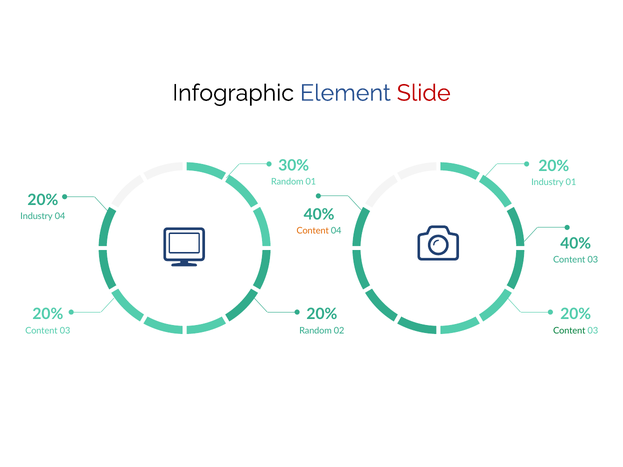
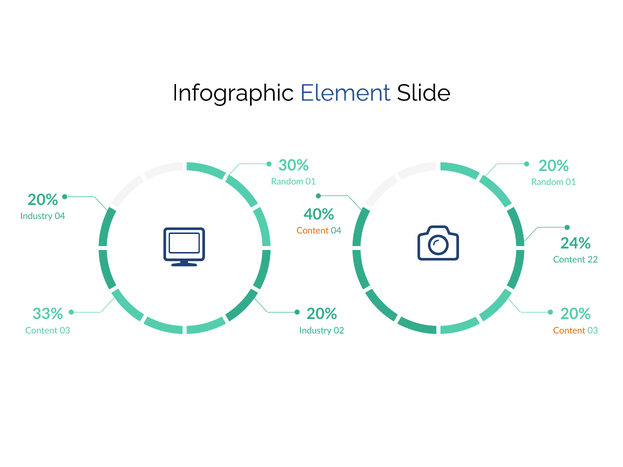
Slide colour: red -> black (424, 93)
Industry: Industry -> Random (547, 182)
40%: 40% -> 24% (576, 244)
03: 03 -> 22 (593, 260)
20%: 20% -> 33% (48, 315)
Random: Random -> Industry (315, 331)
Content colour: green -> orange (569, 331)
